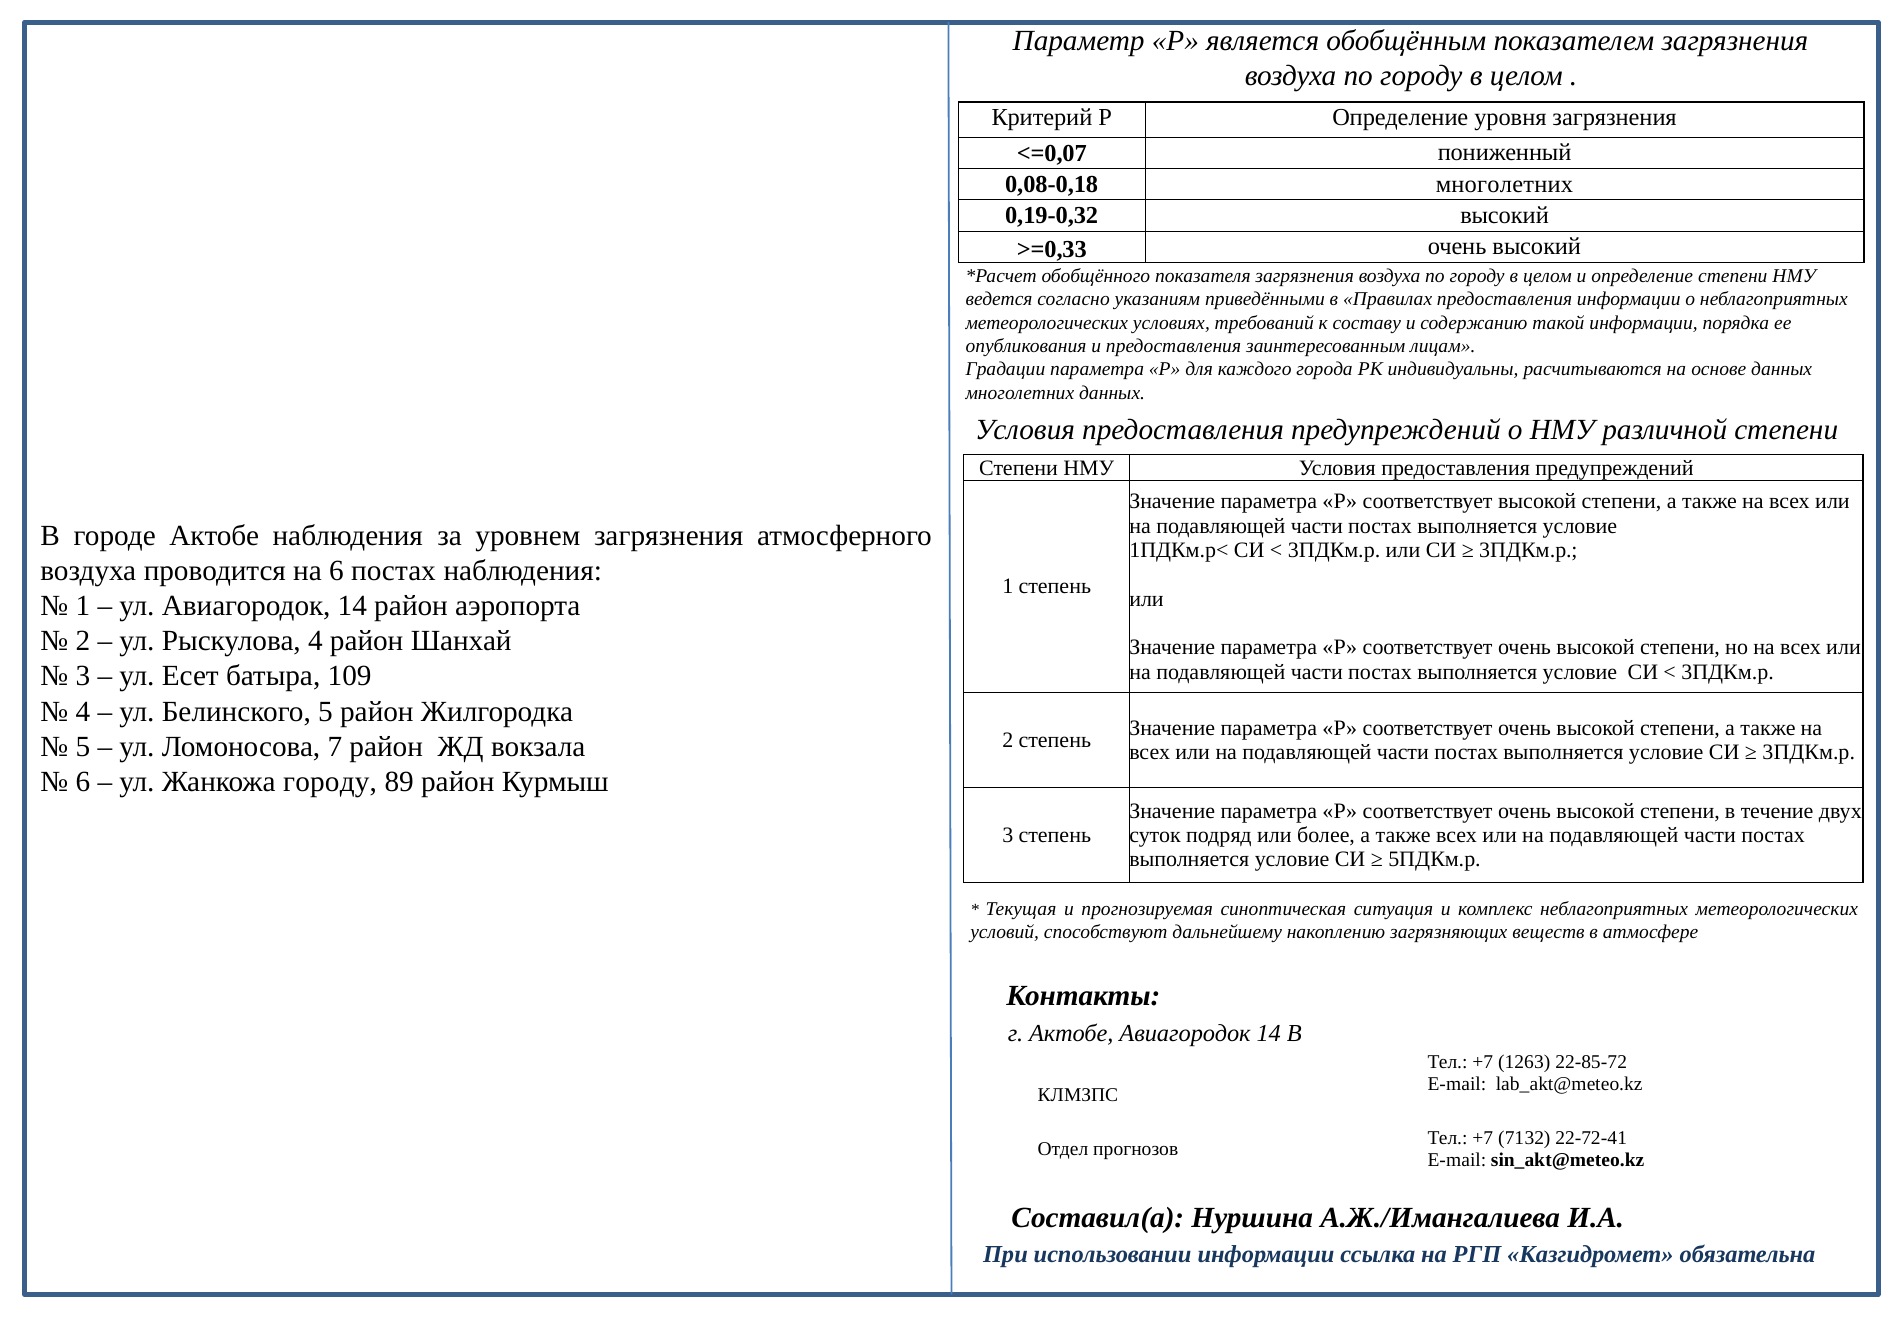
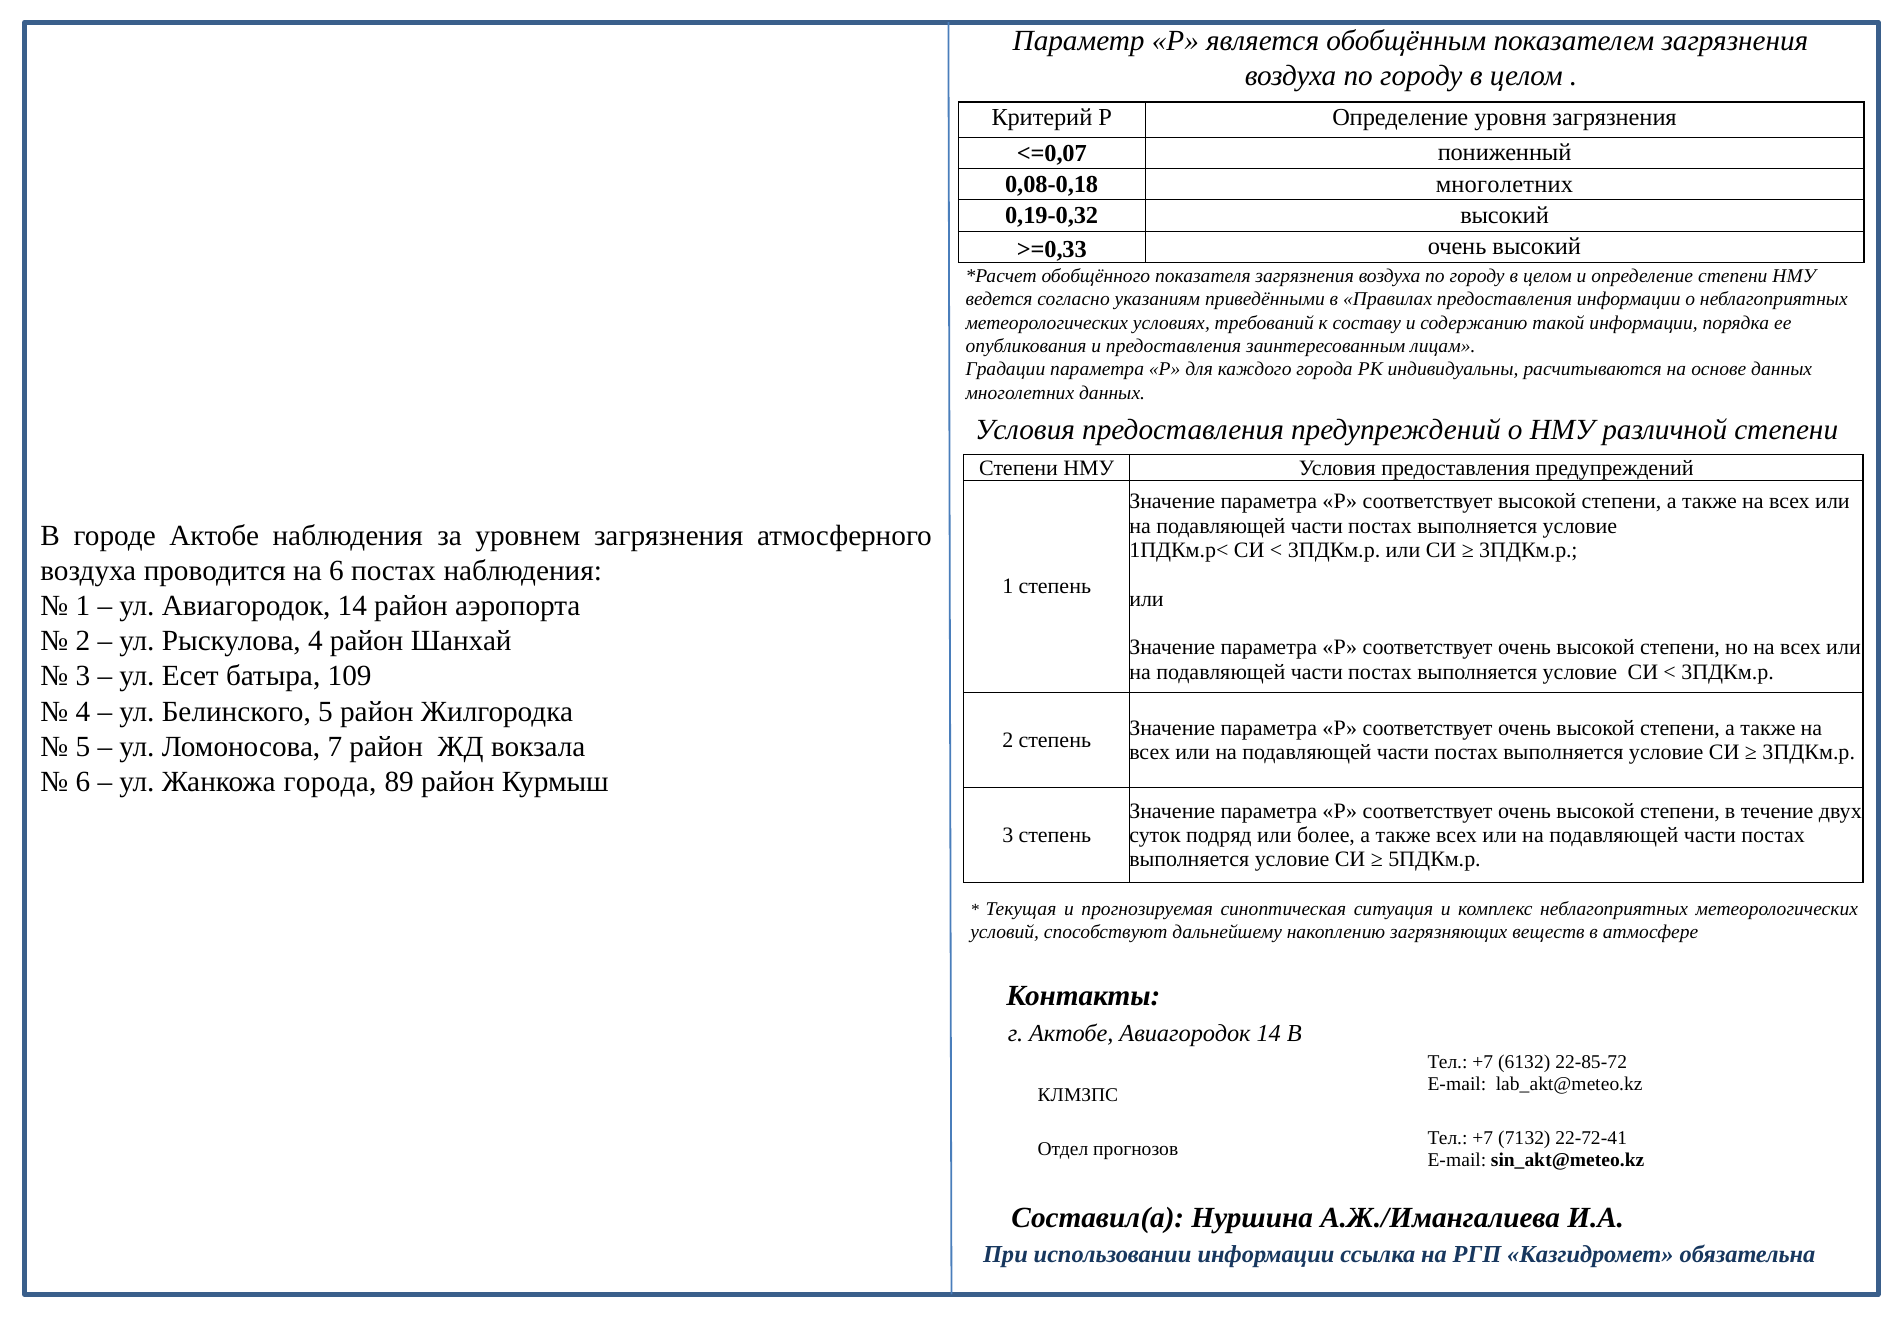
Жанкожа городу: городу -> города (330, 782)
1263: 1263 -> 6132 (1524, 1063)
